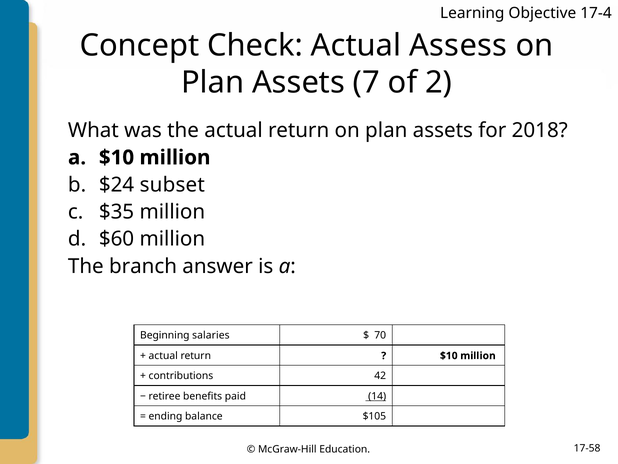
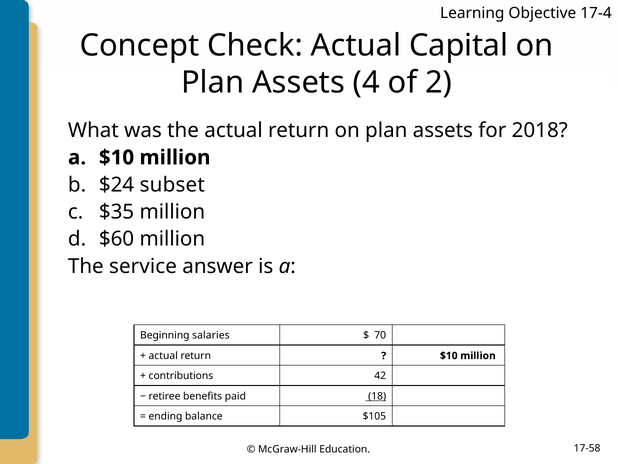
Assess: Assess -> Capital (459, 45)
7: 7 -> 4 (366, 82)
branch: branch -> service (143, 266)
14: 14 -> 18 (377, 396)
